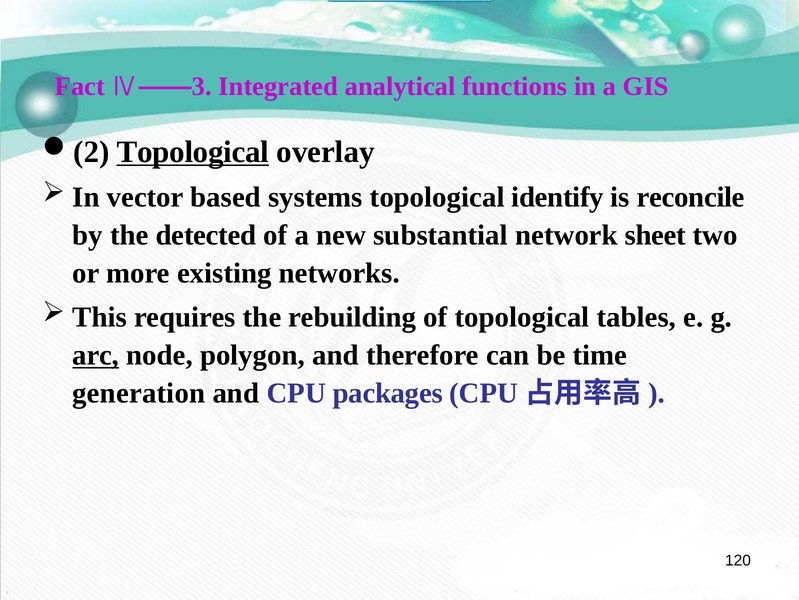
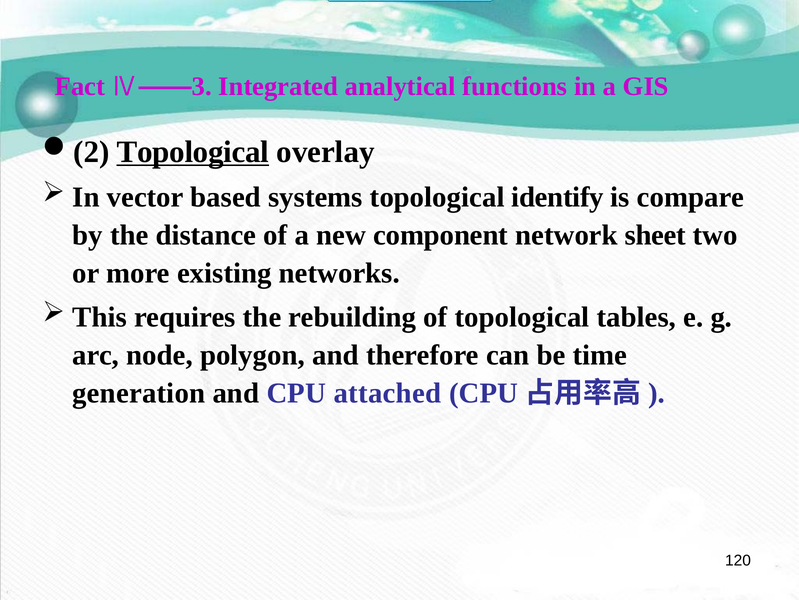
reconcile: reconcile -> compare (691, 197)
detected: detected -> distance (206, 235)
substantial: substantial -> component (441, 235)
arc underline: present -> none (96, 355)
packages: packages -> attached (387, 393)
